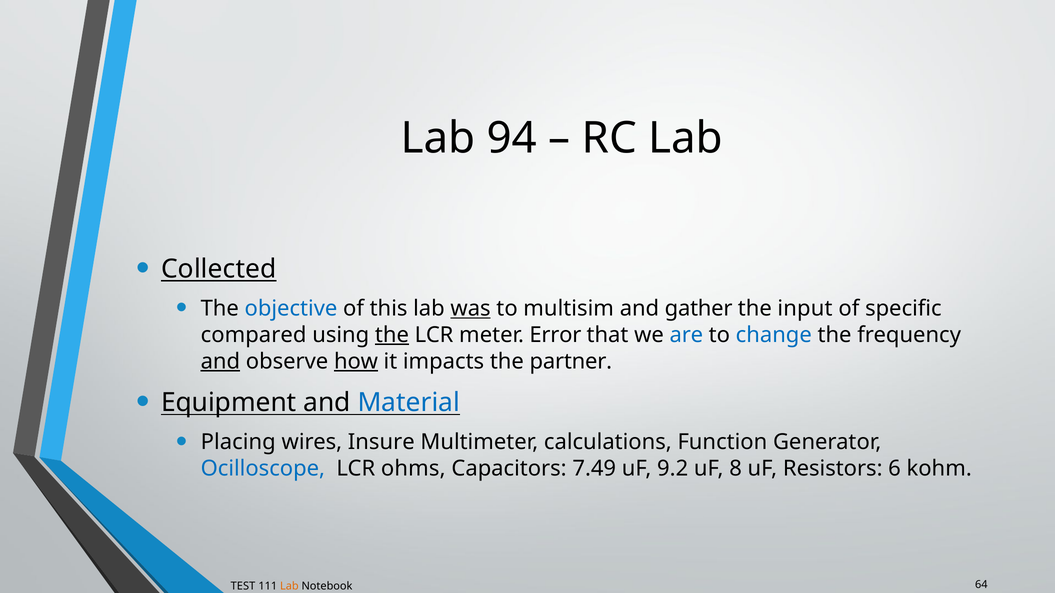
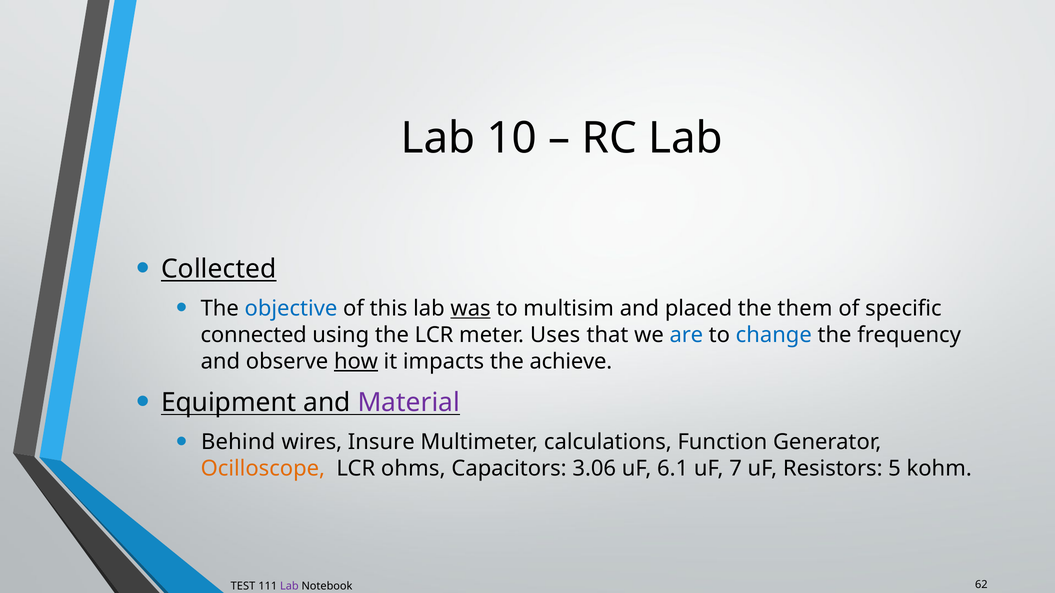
94: 94 -> 10 (512, 138)
gather: gather -> placed (699, 309)
input: input -> them (805, 309)
compared: compared -> connected (254, 335)
the underline: present -> none (392, 335)
Error: Error -> Uses (555, 335)
and underline: present -> none (220, 362)
partner: partner -> achieve (571, 362)
Material colour: blue -> purple (409, 403)
Placing: Placing -> Behind (238, 442)
Ocilloscope colour: blue -> orange (263, 469)
7.49: 7.49 -> 3.06 (594, 469)
9.2: 9.2 -> 6.1 (673, 469)
8: 8 -> 7 (736, 469)
6: 6 -> 5 (895, 469)
Lab colour: orange -> purple (289, 586)
64: 64 -> 62 (981, 585)
